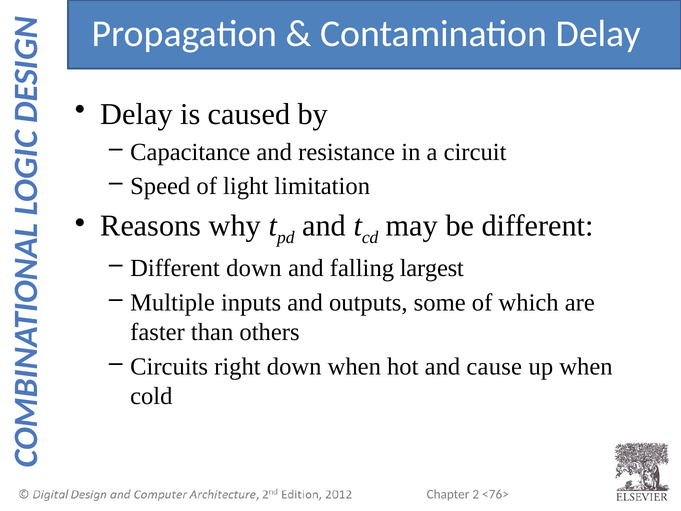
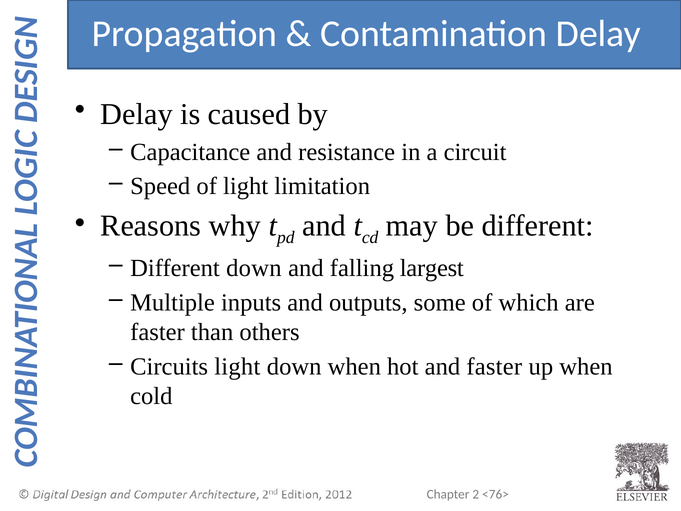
Circuits right: right -> light (237, 366)
and cause: cause -> faster (494, 366)
